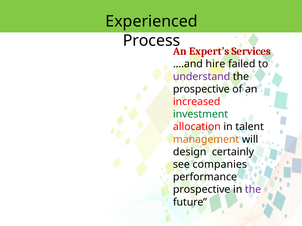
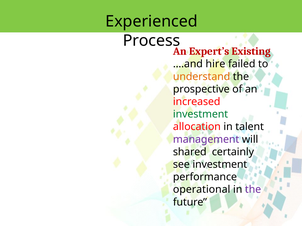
Services: Services -> Existing (251, 51)
understand colour: purple -> orange (202, 77)
management colour: orange -> purple (206, 140)
design: design -> shared (190, 152)
see companies: companies -> investment (220, 165)
prospective: prospective -> operational (202, 190)
